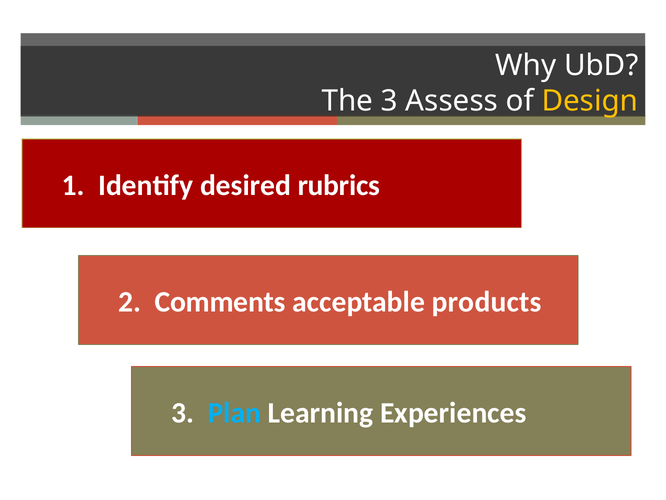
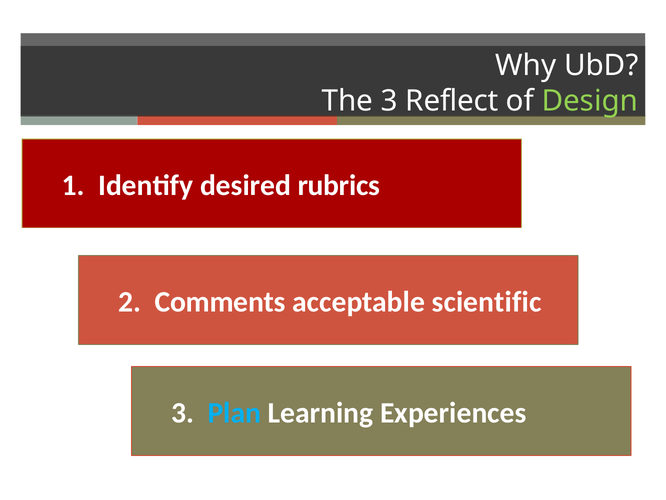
Assess: Assess -> Reflect (452, 101)
Design colour: yellow -> light green (590, 101)
products: products -> scientific (487, 302)
